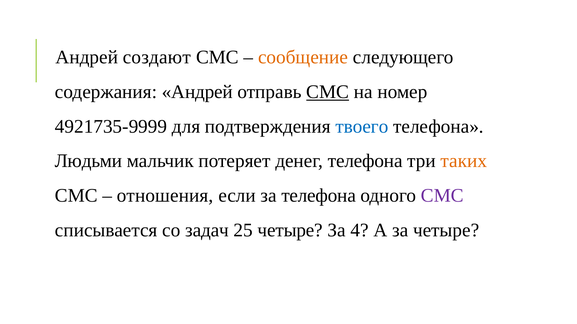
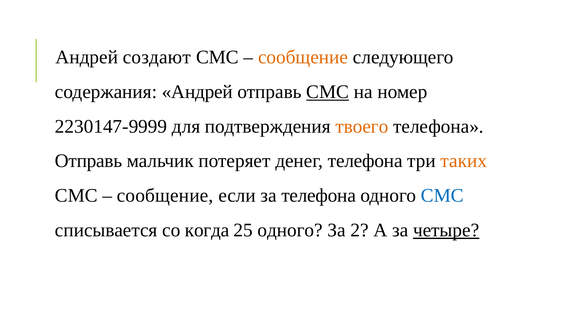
4921735-9999: 4921735-9999 -> 2230147-9999 (111, 127)
твоего colour: blue -> orange (362, 127)
Людьми: Людьми -> Отправь (89, 161)
отношения: отношения -> сообщение (165, 196)
СМС colour: purple -> blue (442, 196)
задач: задач -> когда (207, 231)
25 четыре: четыре -> одного (290, 231)
4: 4 -> 2 (359, 231)
четыре underline: none -> present (446, 231)
